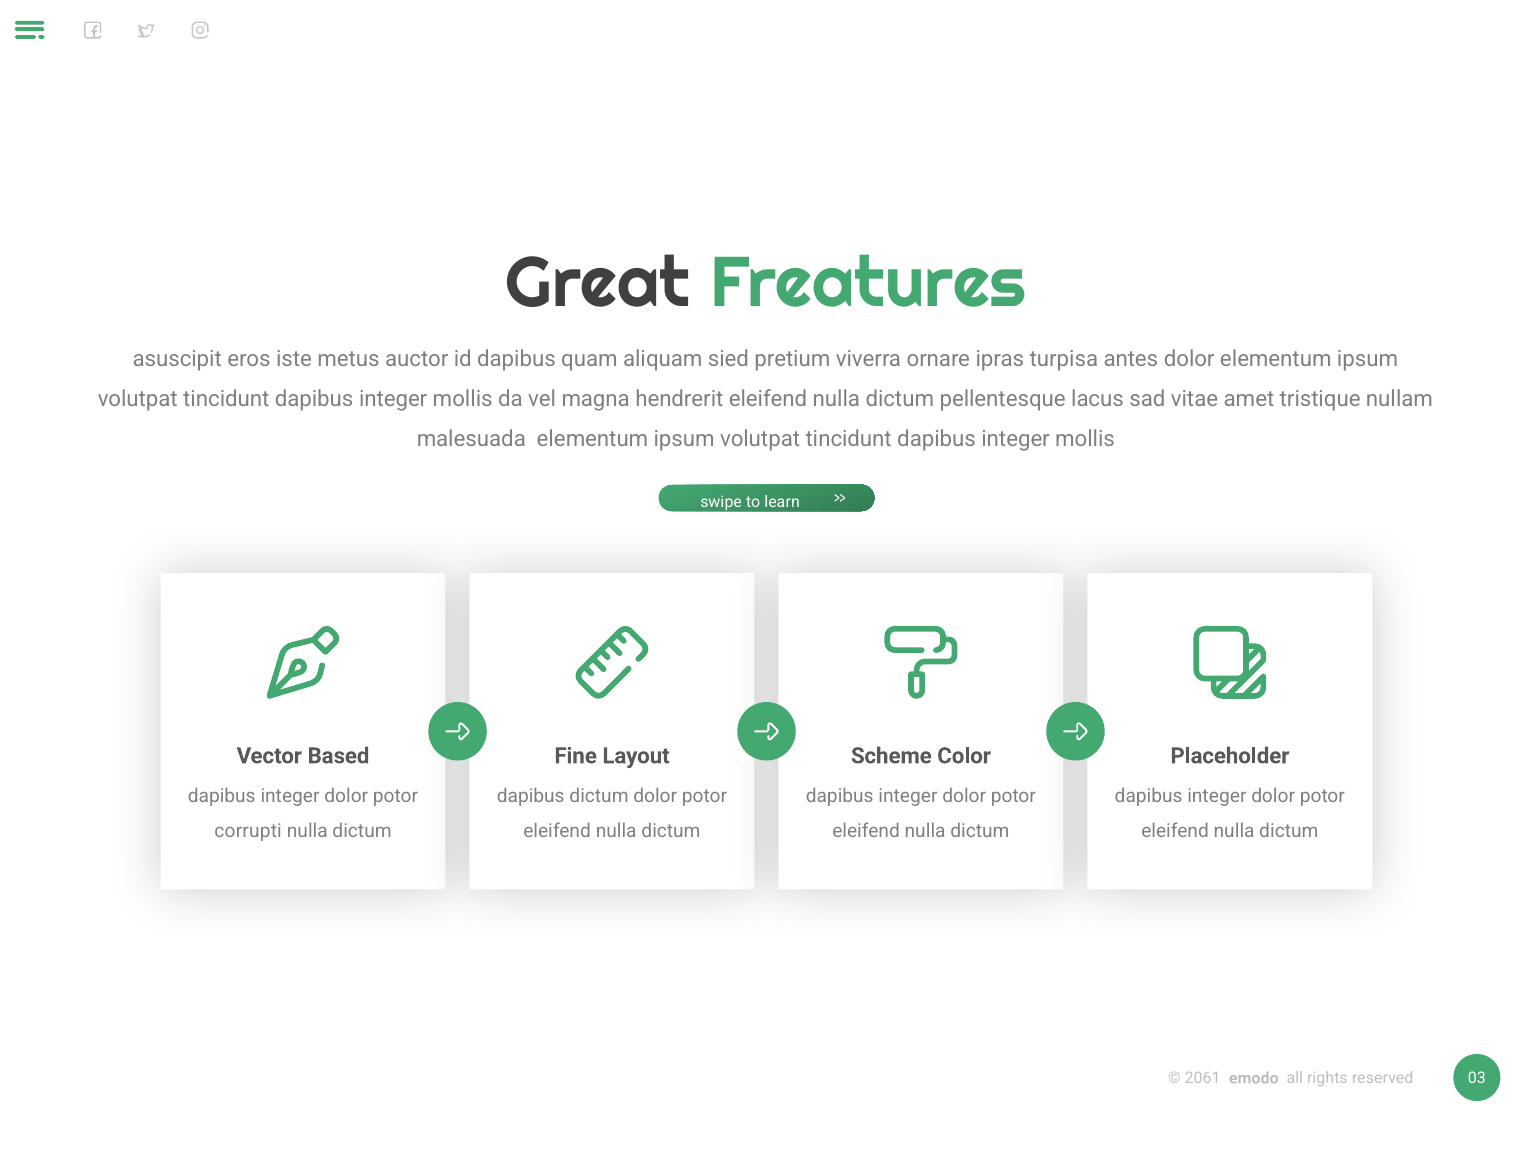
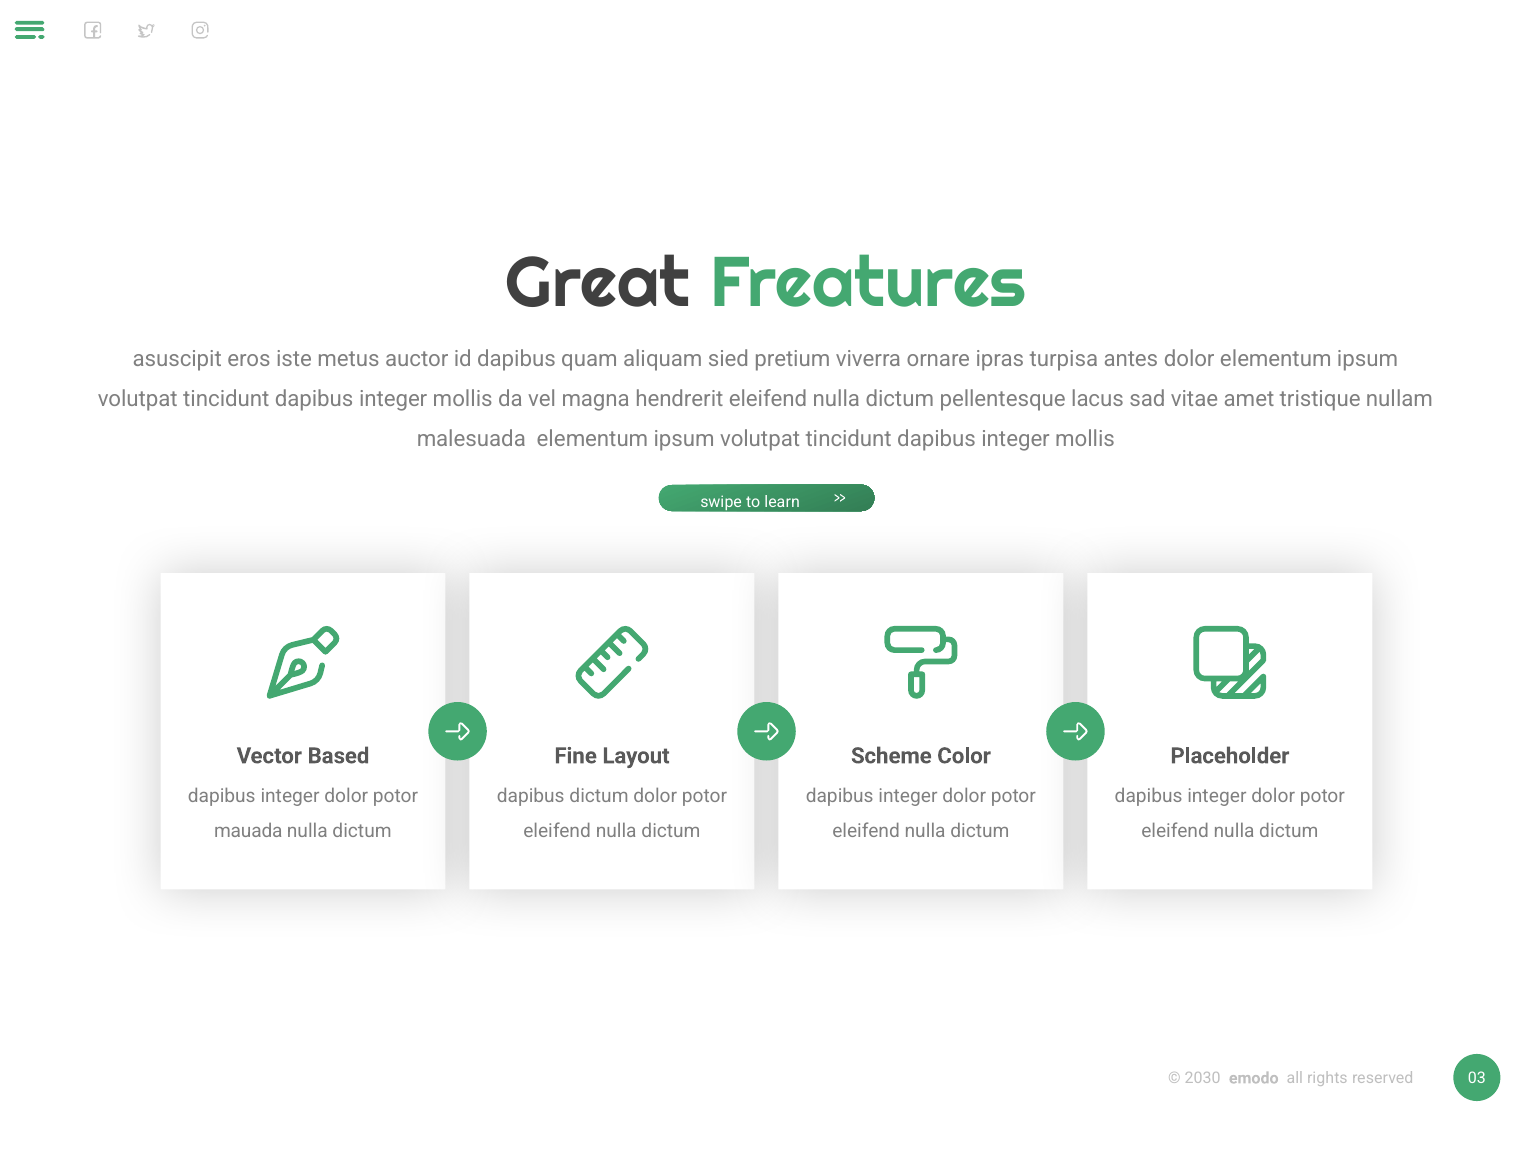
corrupti: corrupti -> mauada (248, 831)
2061: 2061 -> 2030 (1203, 1078)
